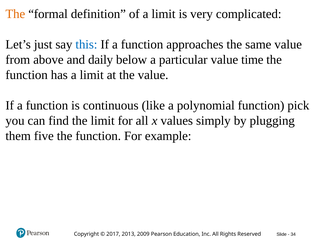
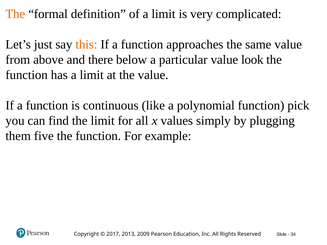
this colour: blue -> orange (86, 45)
daily: daily -> there (101, 60)
time: time -> look (252, 60)
